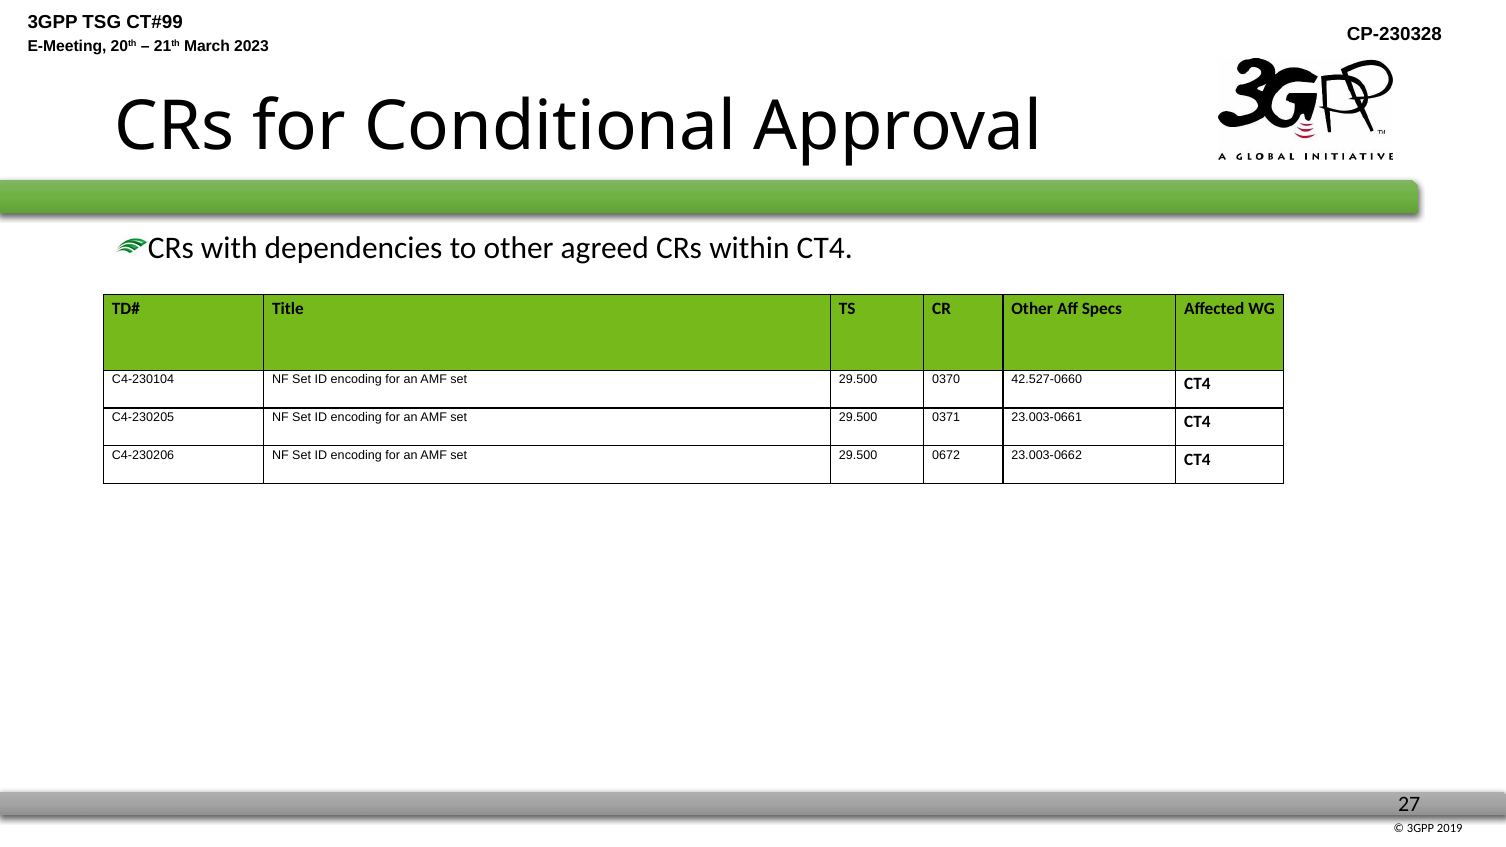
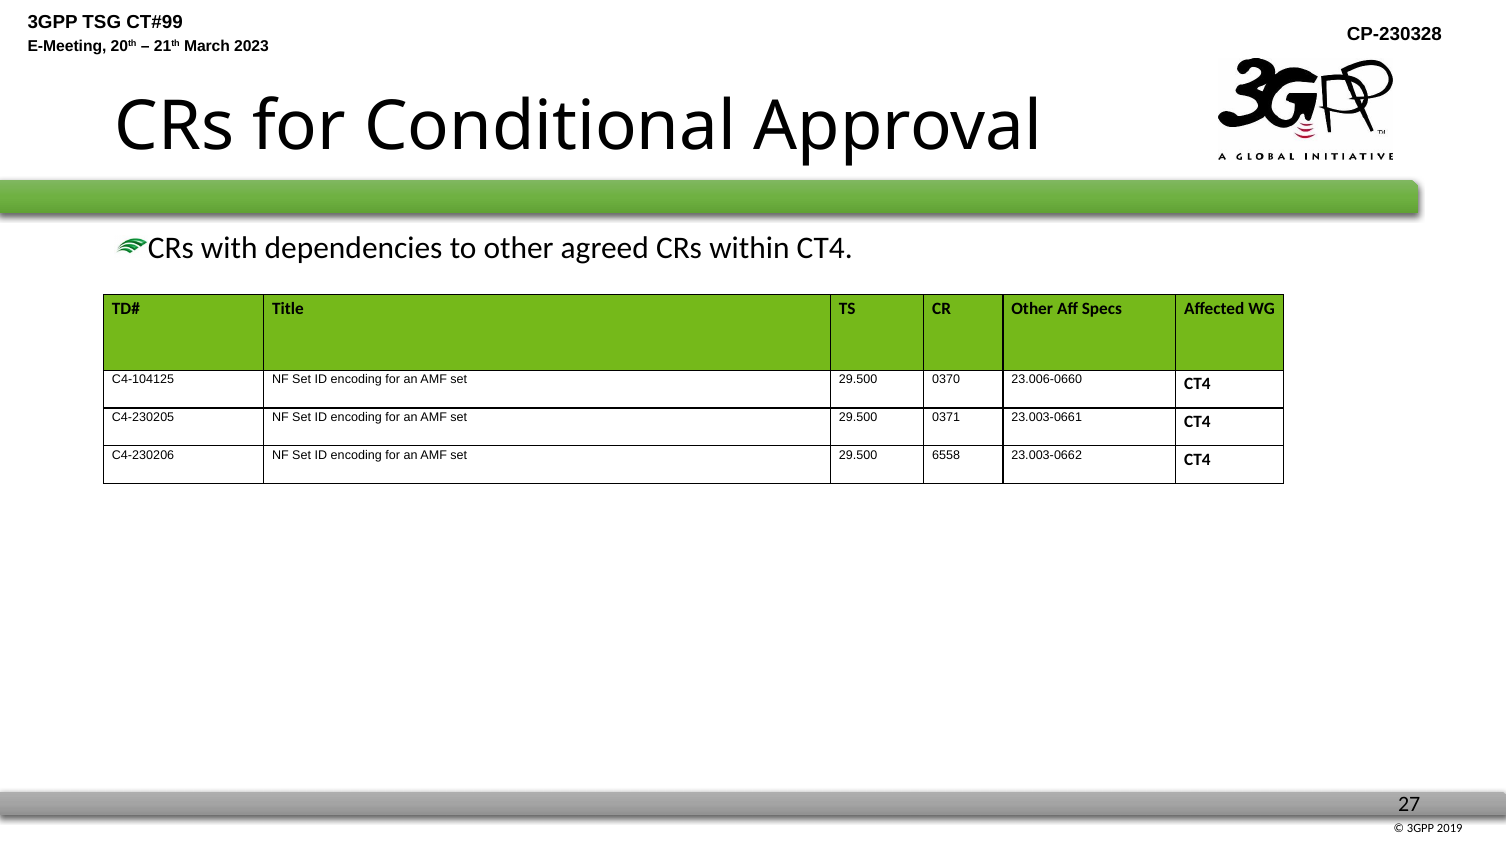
C4-230104: C4-230104 -> C4-104125 (143, 380)
42.527-0660: 42.527-0660 -> 23.006-0660 (1047, 380)
0672: 0672 -> 6558 (946, 455)
